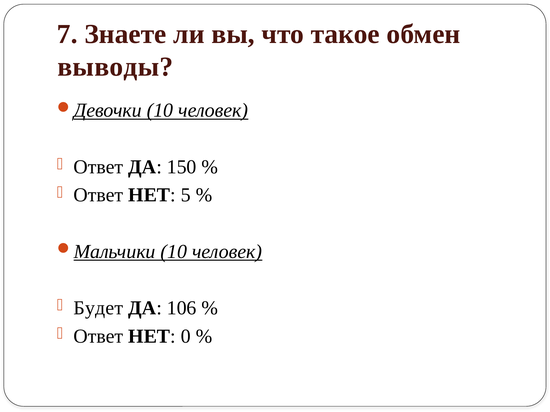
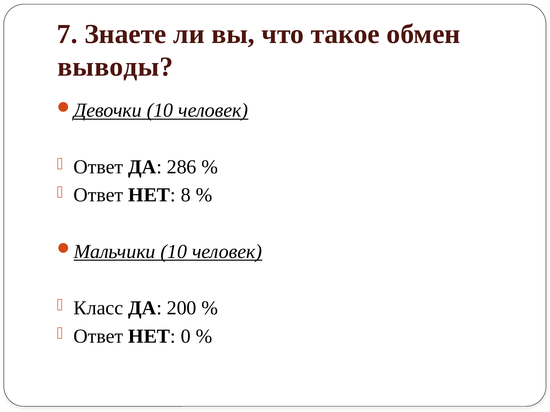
150: 150 -> 286 (182, 167)
5: 5 -> 8 (186, 195)
Будет: Будет -> Класс (98, 308)
106: 106 -> 200 (182, 308)
